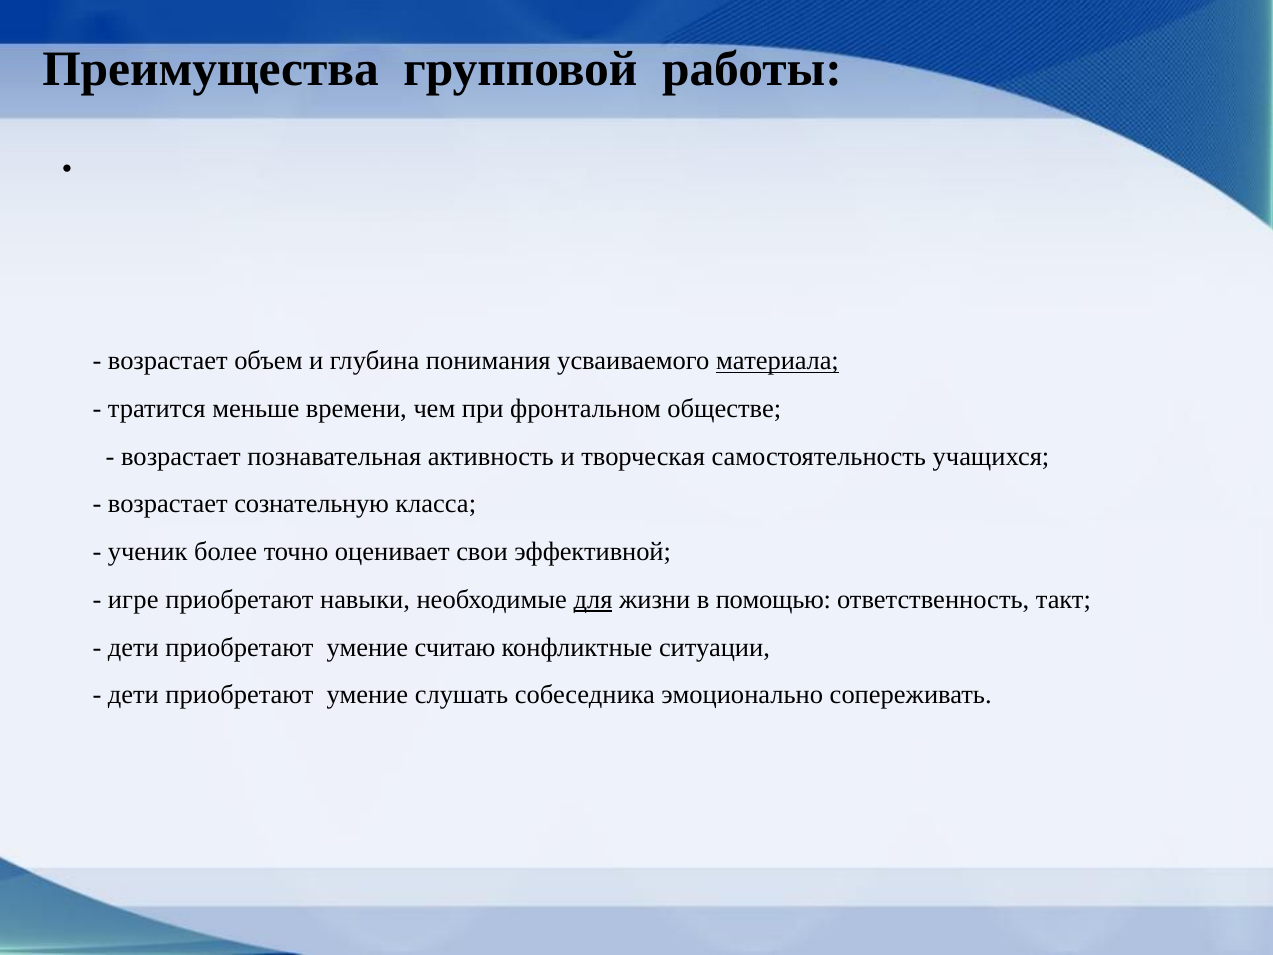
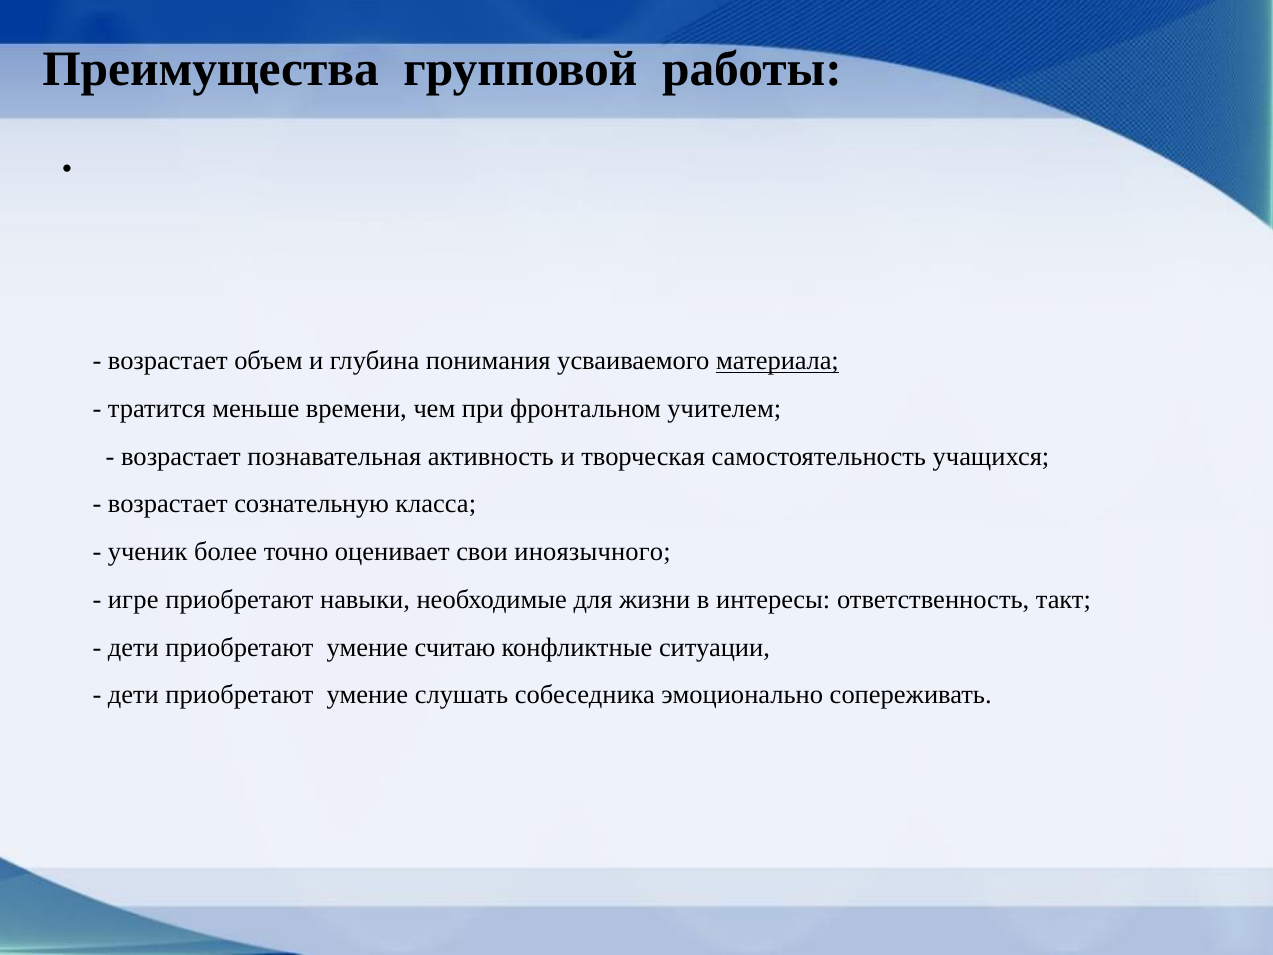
обществе: обществе -> учителем (724, 409)
эффективной: эффективной -> иноязычного (593, 552)
для underline: present -> none (593, 599)
помощью: помощью -> интересы (773, 599)
